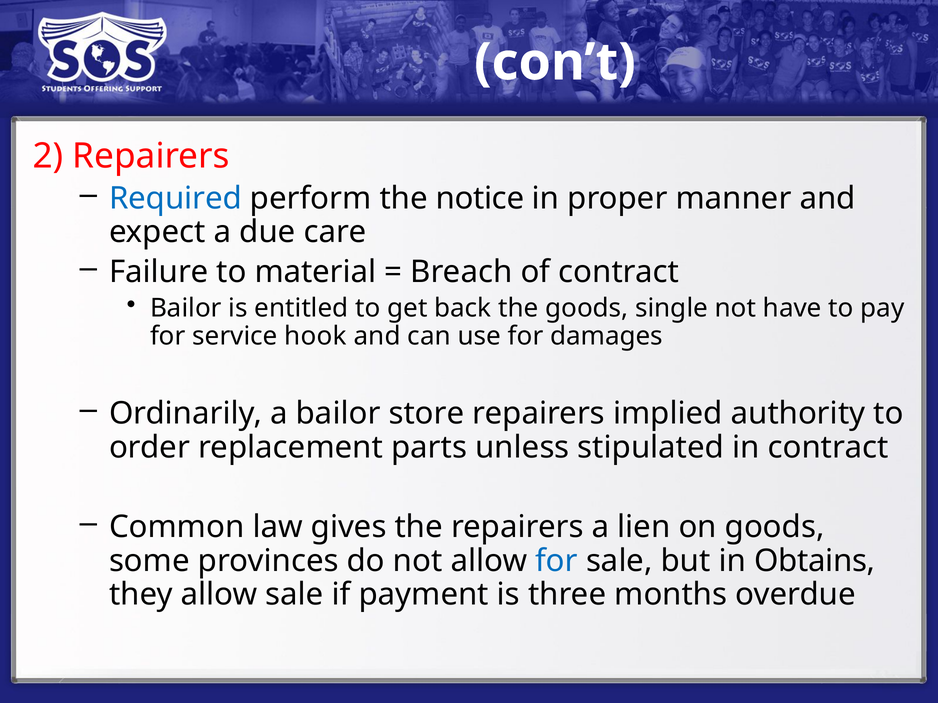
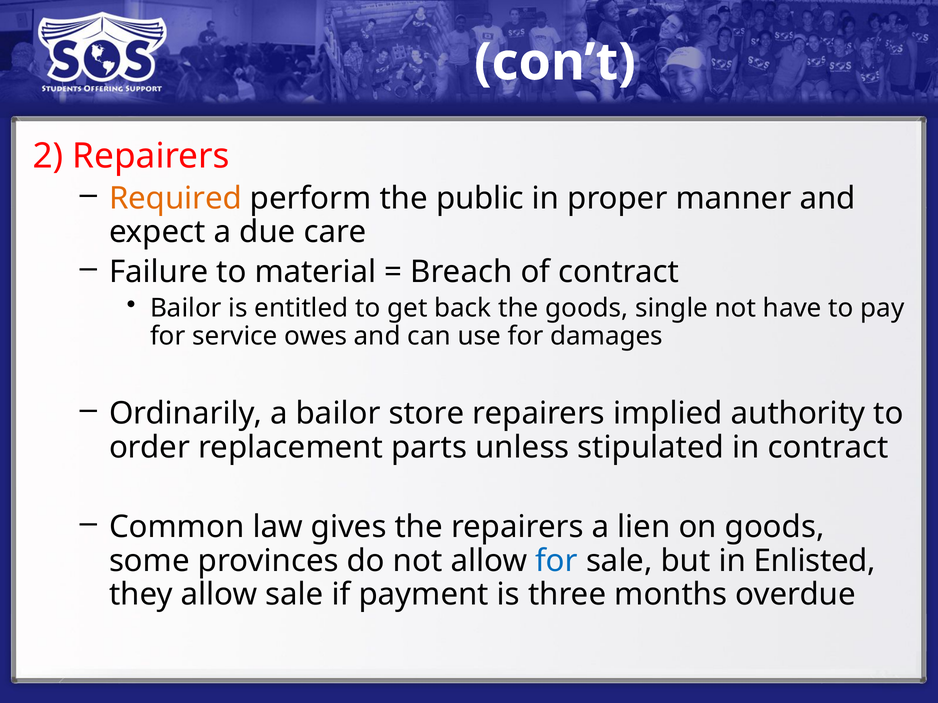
Required colour: blue -> orange (175, 199)
notice: notice -> public (480, 199)
hook: hook -> owes (316, 337)
Obtains: Obtains -> Enlisted (815, 561)
